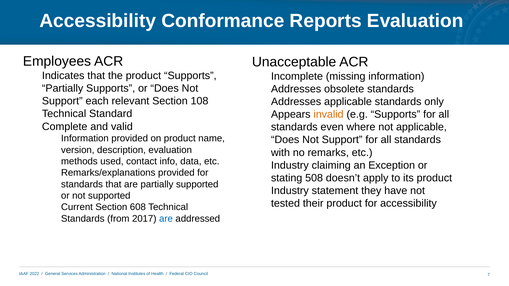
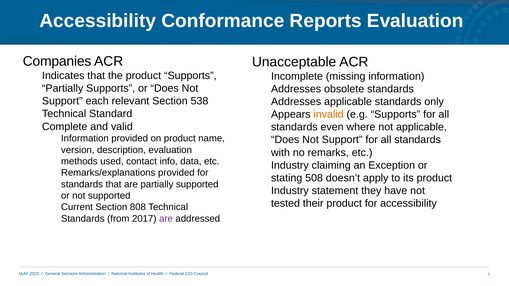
Employees: Employees -> Companies (57, 61)
108: 108 -> 538 (200, 101)
608: 608 -> 808 (138, 207)
are colour: blue -> purple (166, 219)
